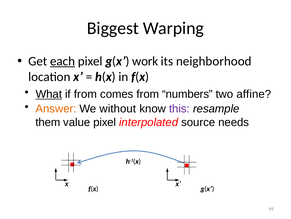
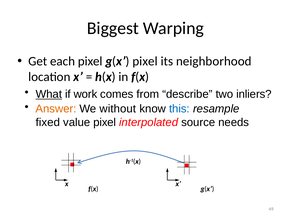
each underline: present -> none (63, 61)
g(x work: work -> pixel (145, 61)
if from: from -> work (85, 94)
numbers: numbers -> describe (187, 94)
affine: affine -> inliers (254, 94)
this colour: purple -> blue (179, 108)
them: them -> fixed (48, 122)
